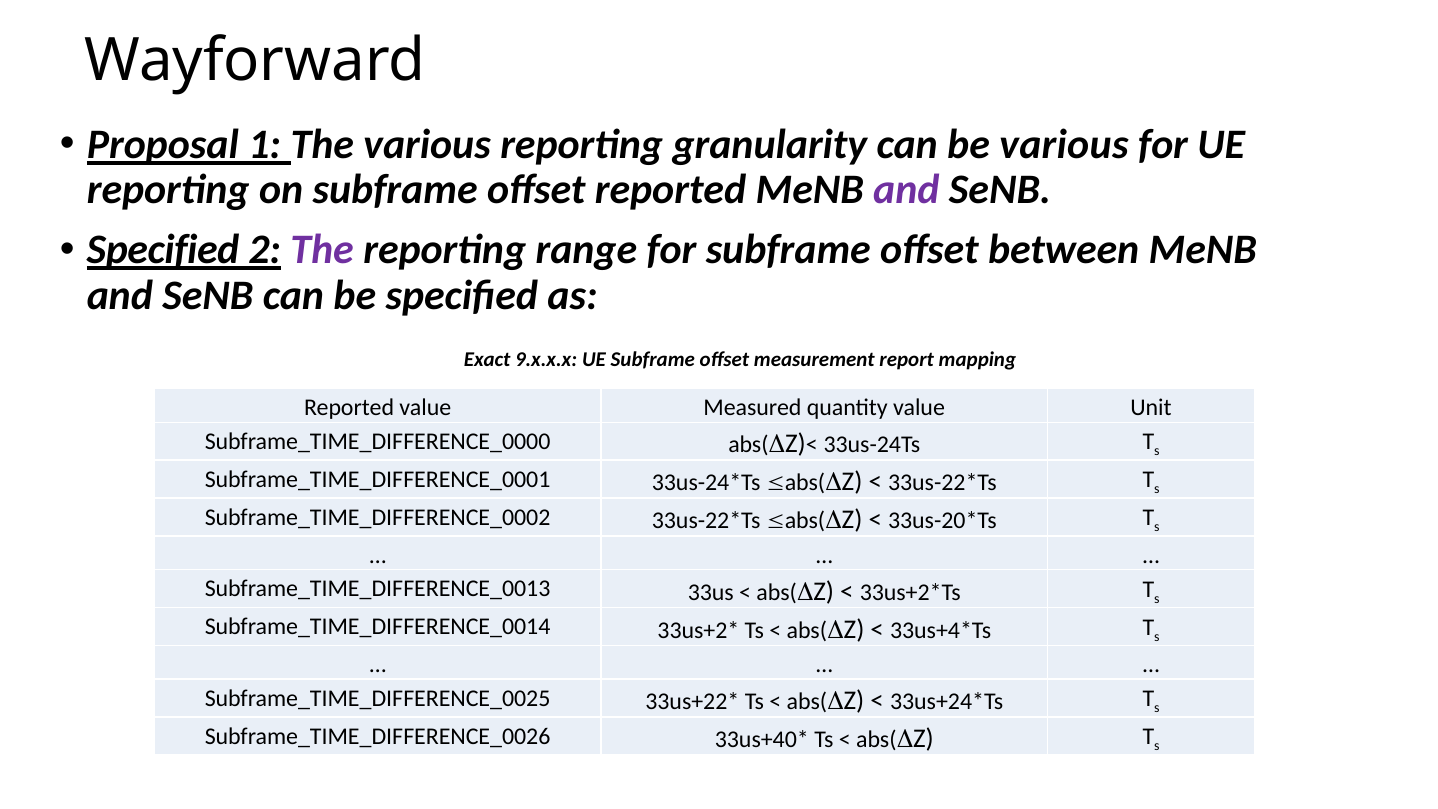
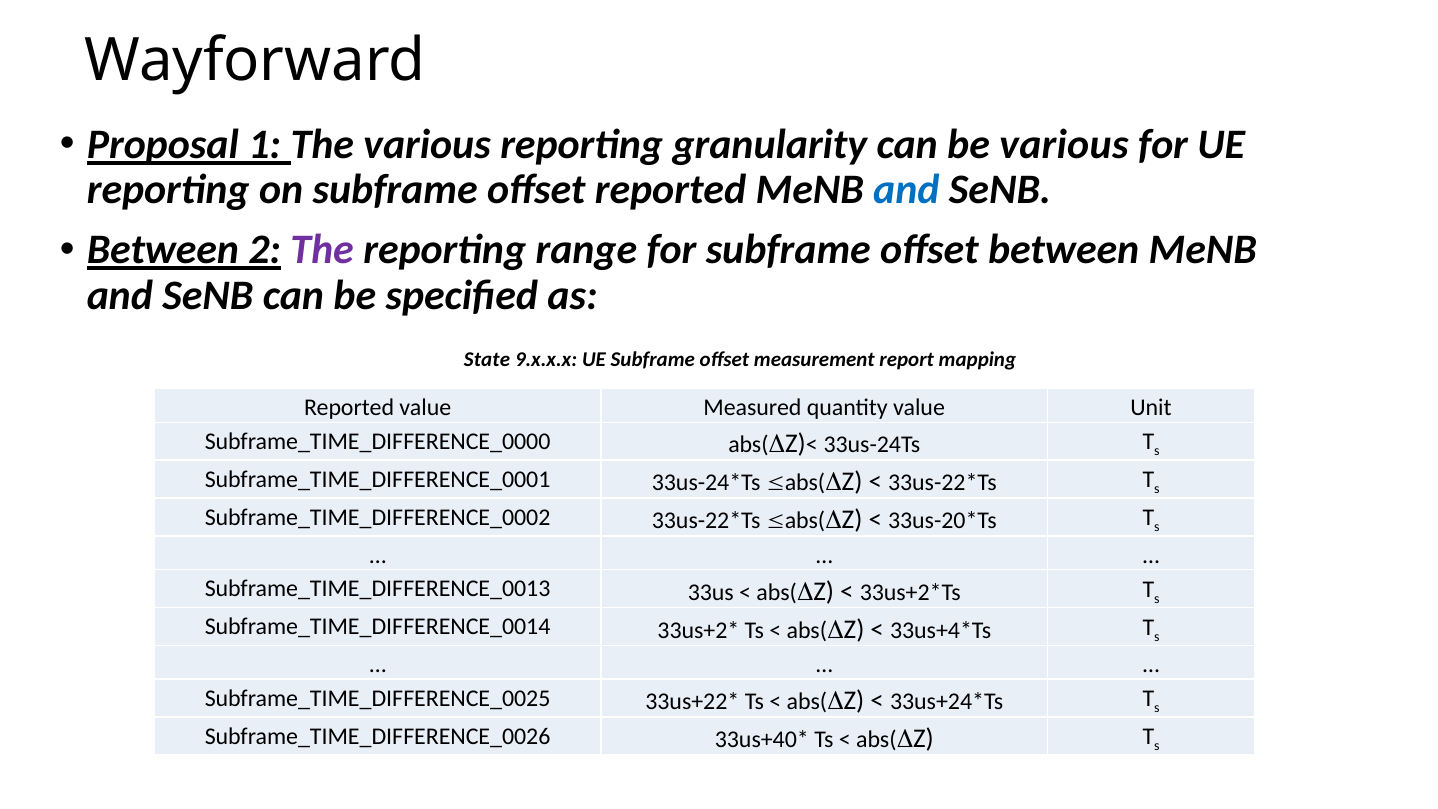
and colour: purple -> blue (906, 190)
Specified: Specified -> Between (163, 250)
Exact: Exact -> State (487, 360)
